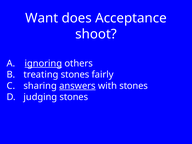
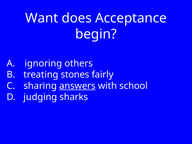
shoot: shoot -> begin (96, 34)
ignoring underline: present -> none (43, 63)
with stones: stones -> school (134, 86)
judging stones: stones -> sharks (74, 97)
